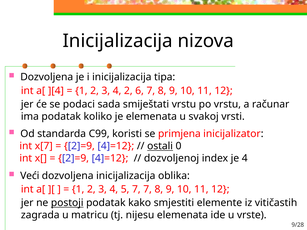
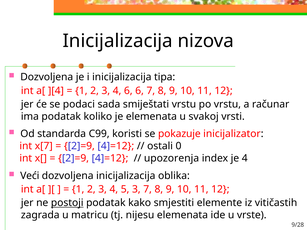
4 2: 2 -> 6 (128, 91)
primjena: primjena -> pokazuje (179, 134)
ostali underline: present -> none (160, 146)
dozvoljenoj: dozvoljenoj -> upozorenja (172, 159)
5 7: 7 -> 3 (136, 190)
